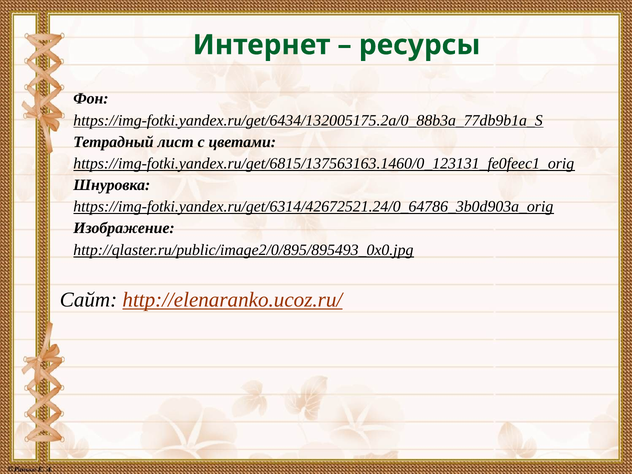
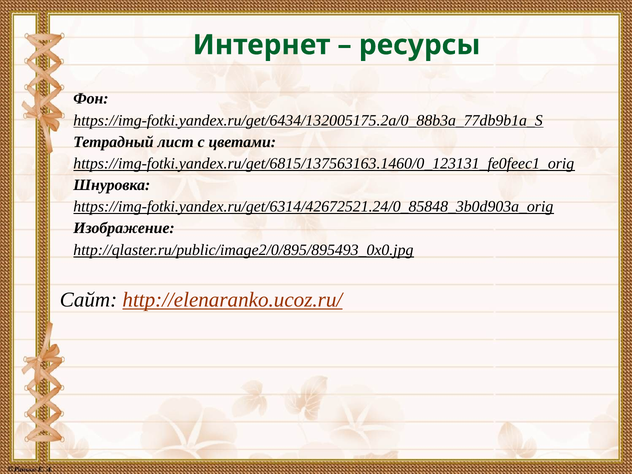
https://img-fotki.yandex.ru/get/6314/42672521.24/0_64786_3b0d903a_orig: https://img-fotki.yandex.ru/get/6314/42672521.24/0_64786_3b0d903a_orig -> https://img-fotki.yandex.ru/get/6314/42672521.24/0_85848_3b0d903a_orig (313, 207)
